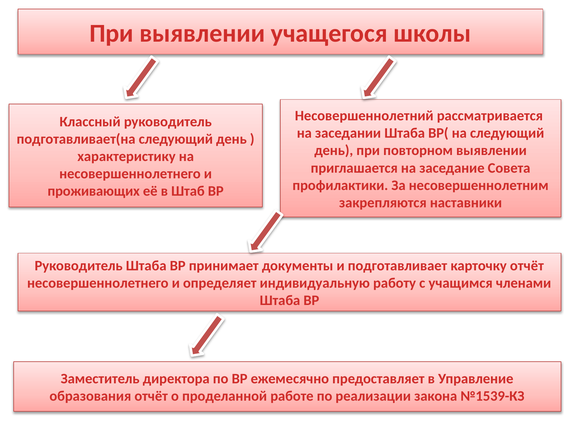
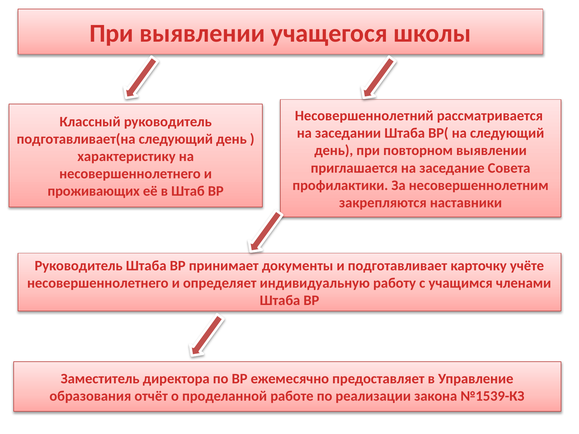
карточку отчёт: отчёт -> учёте (527, 266)
